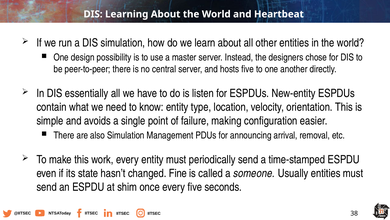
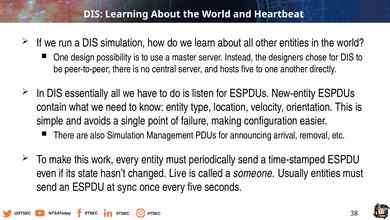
Fine: Fine -> Live (178, 173)
shim: shim -> sync (127, 186)
